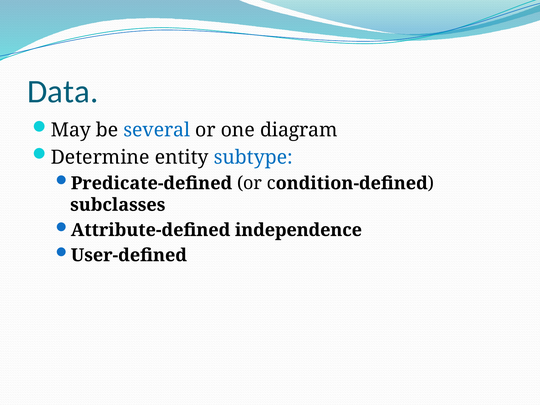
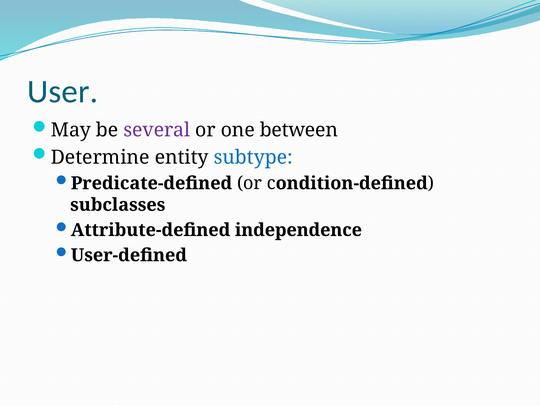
Data: Data -> User (63, 92)
several colour: blue -> purple (157, 130)
diagram: diagram -> between (299, 130)
